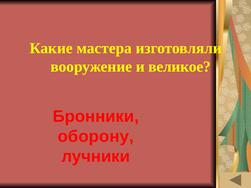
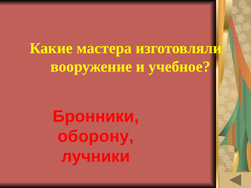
великое: великое -> учебное (179, 67)
